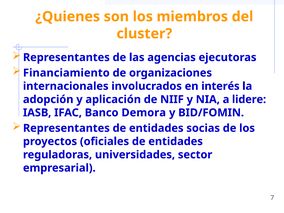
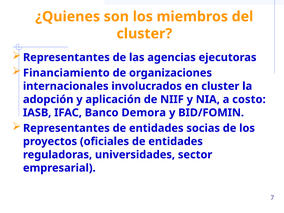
en interés: interés -> cluster (220, 86)
lidere: lidere -> costo (249, 99)
